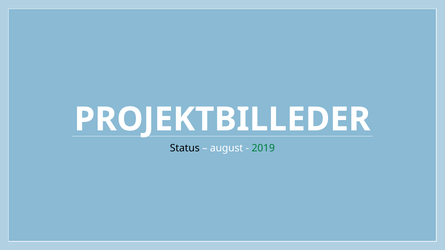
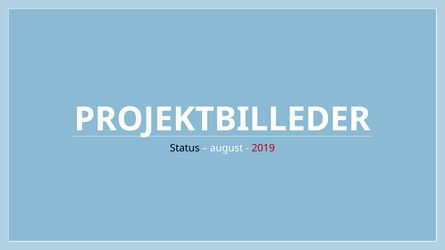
2019 colour: green -> red (263, 148)
